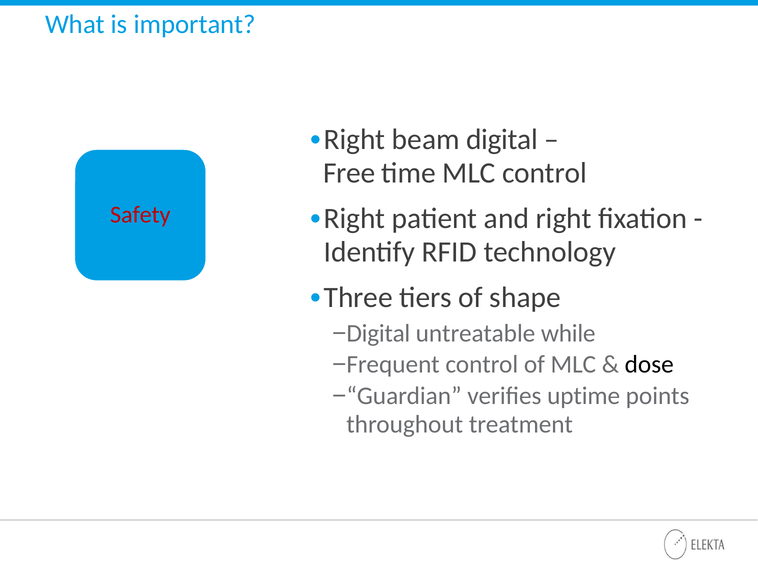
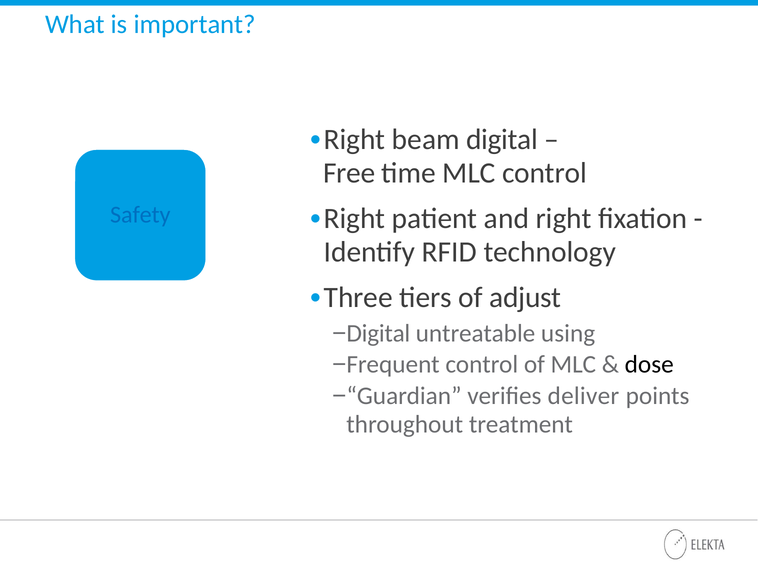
Safety colour: red -> blue (140, 215)
shape: shape -> adjust (525, 297)
while: while -> using (568, 333)
uptime: uptime -> deliver (583, 395)
